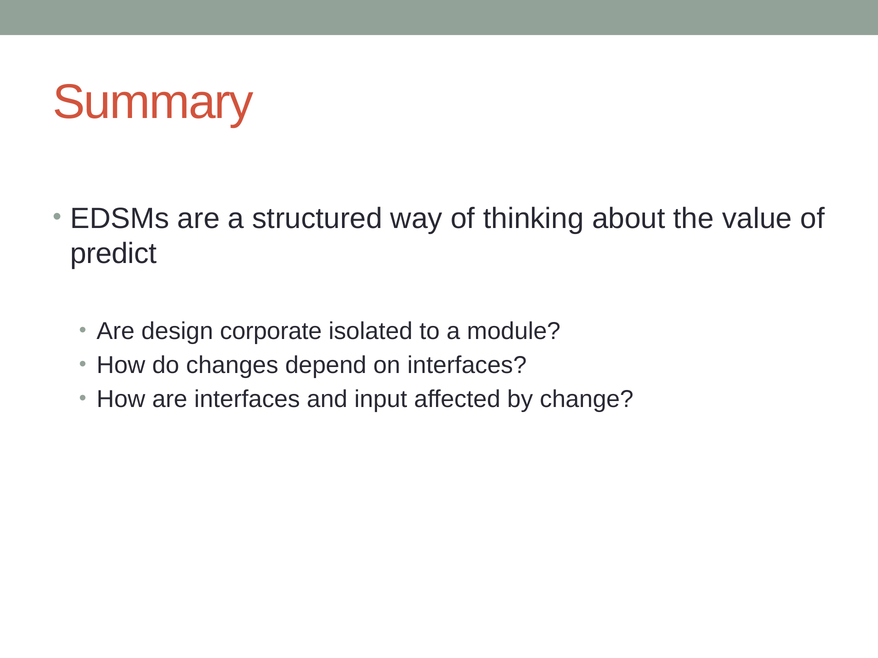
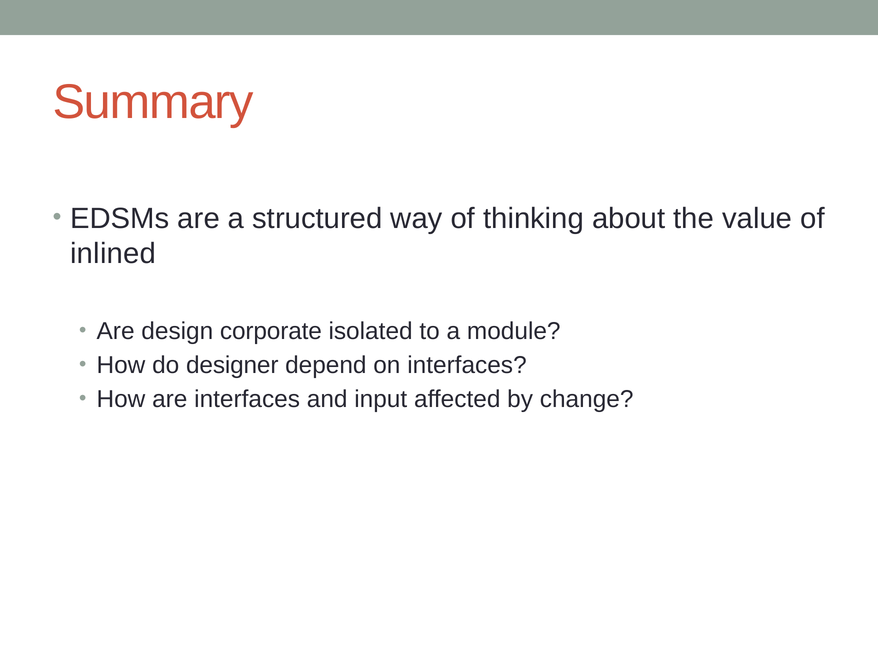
predict: predict -> inlined (113, 254)
changes: changes -> designer (232, 366)
